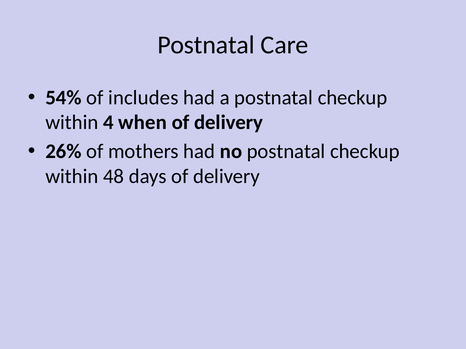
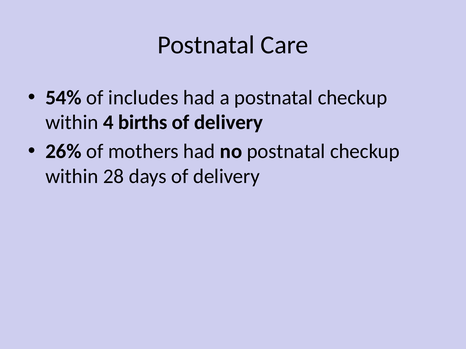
when: when -> births (143, 123)
48: 48 -> 28 (114, 176)
